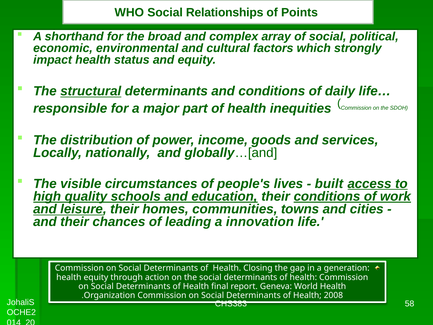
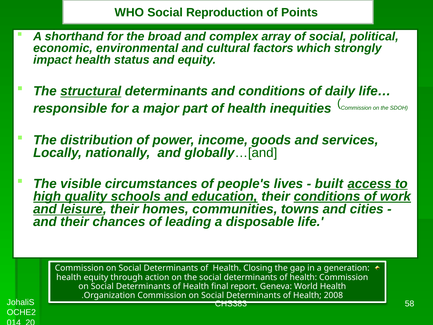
Relationships: Relationships -> Reproduction (225, 13)
innovation: innovation -> disposable (260, 222)
